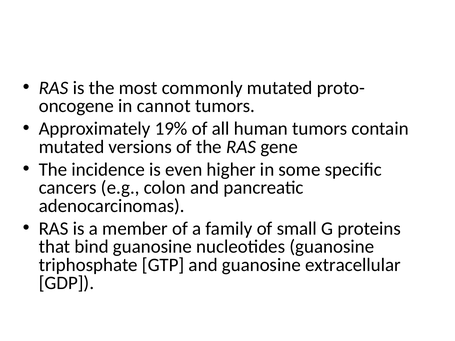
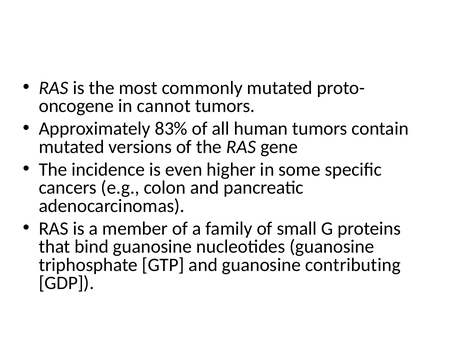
19%: 19% -> 83% (171, 129)
extracellular: extracellular -> contributing (353, 265)
